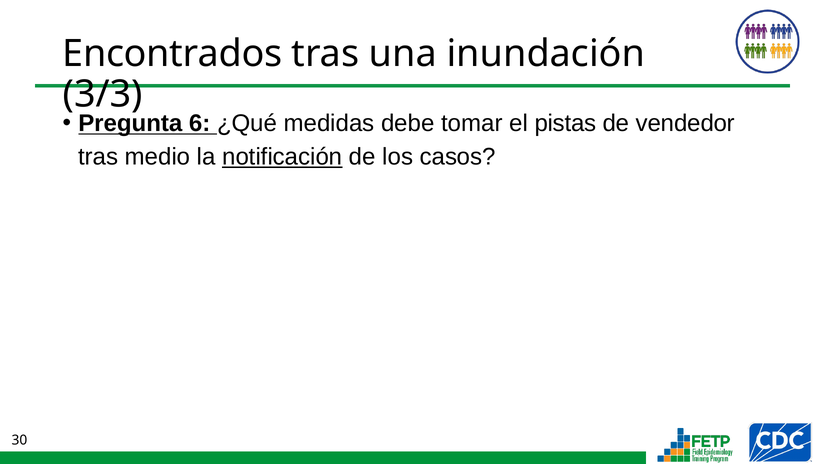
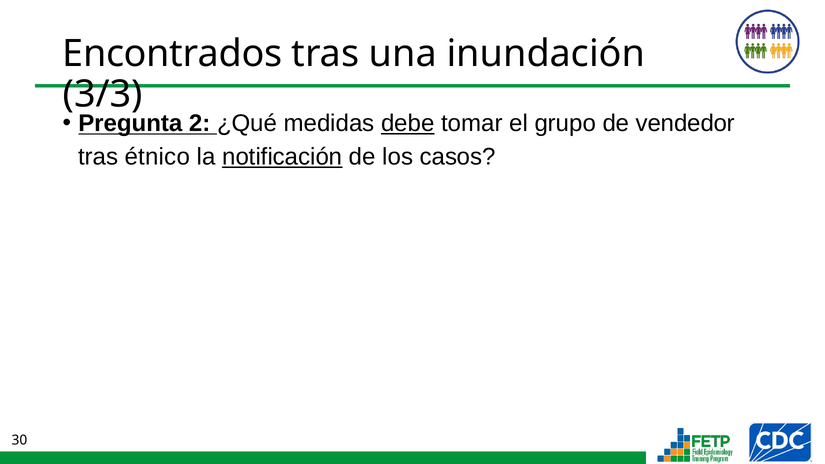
6: 6 -> 2 (200, 124)
debe underline: none -> present (408, 124)
pistas: pistas -> grupo (565, 124)
medio: medio -> étnico (157, 157)
